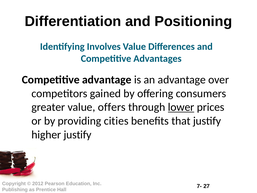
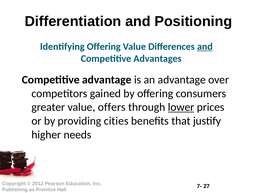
Identifying Involves: Involves -> Offering (104, 47)
and underline: none -> present (205, 47)
higher justify: justify -> needs (78, 134)
